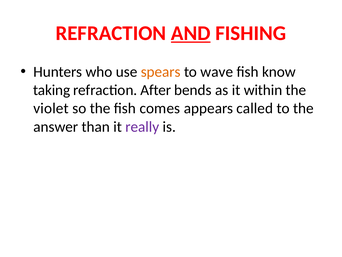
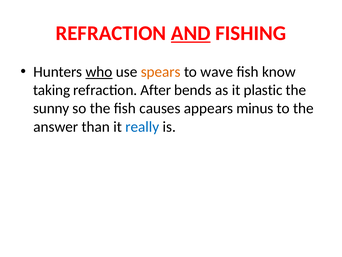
who underline: none -> present (99, 72)
within: within -> plastic (263, 90)
violet: violet -> sunny (51, 108)
comes: comes -> causes (160, 108)
called: called -> minus (255, 108)
really colour: purple -> blue (142, 126)
